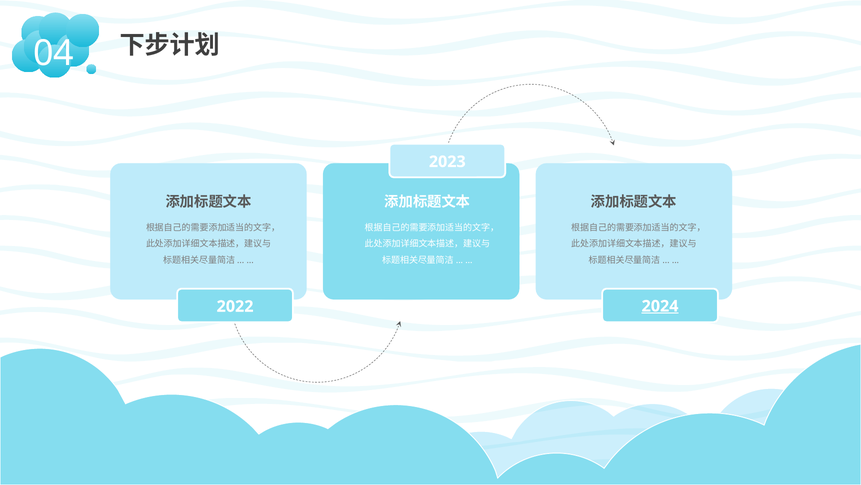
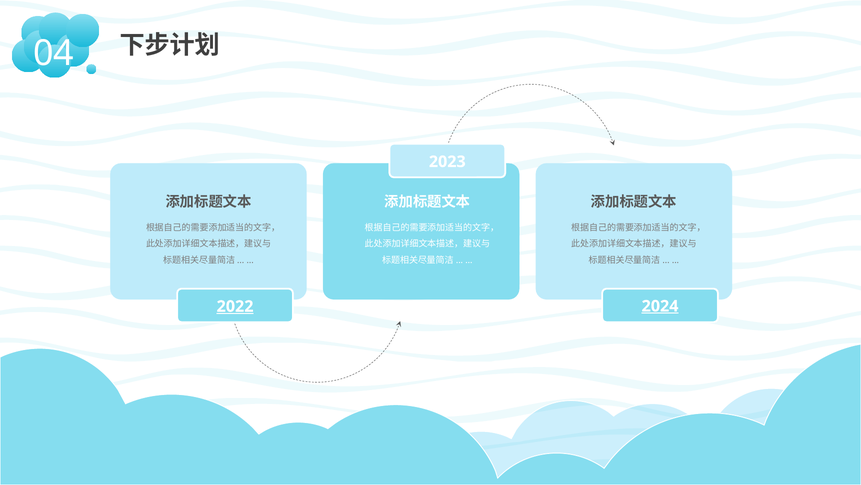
2022 underline: none -> present (235, 306)
